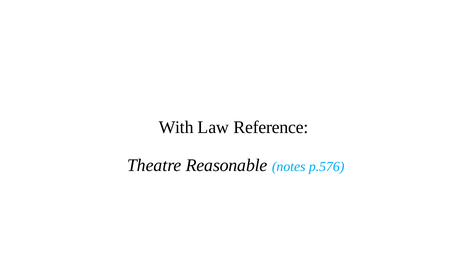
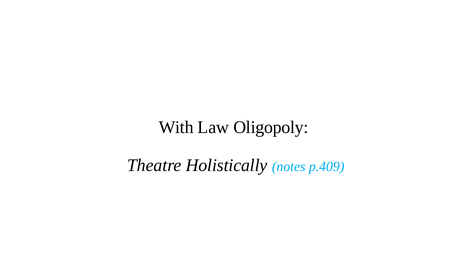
Reference: Reference -> Oligopoly (271, 127)
Reasonable: Reasonable -> Holistically (227, 165)
p.576: p.576 -> p.409 (327, 166)
